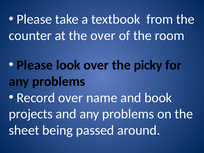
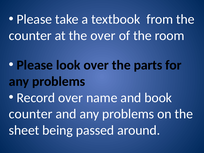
picky: picky -> parts (148, 65)
projects: projects -> counter (31, 114)
